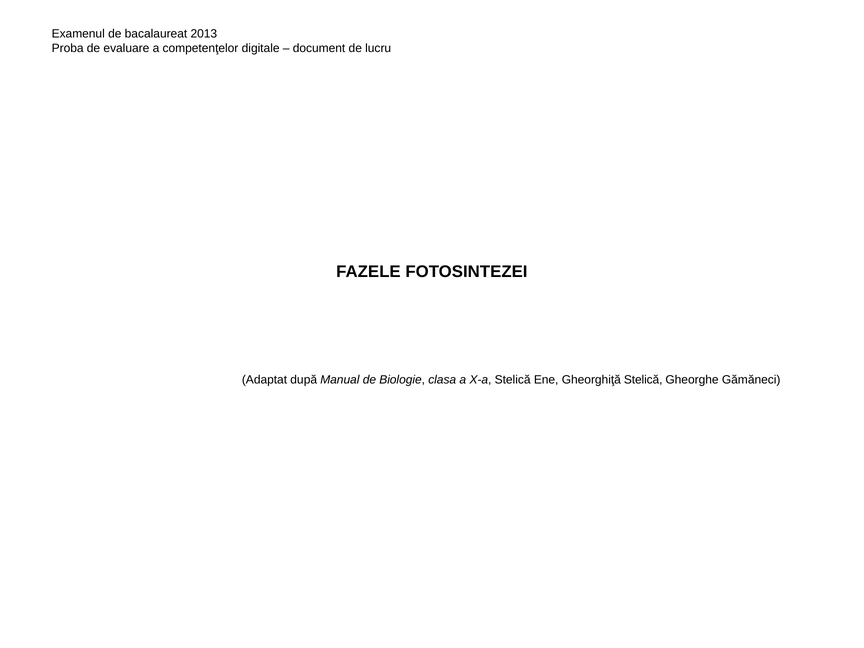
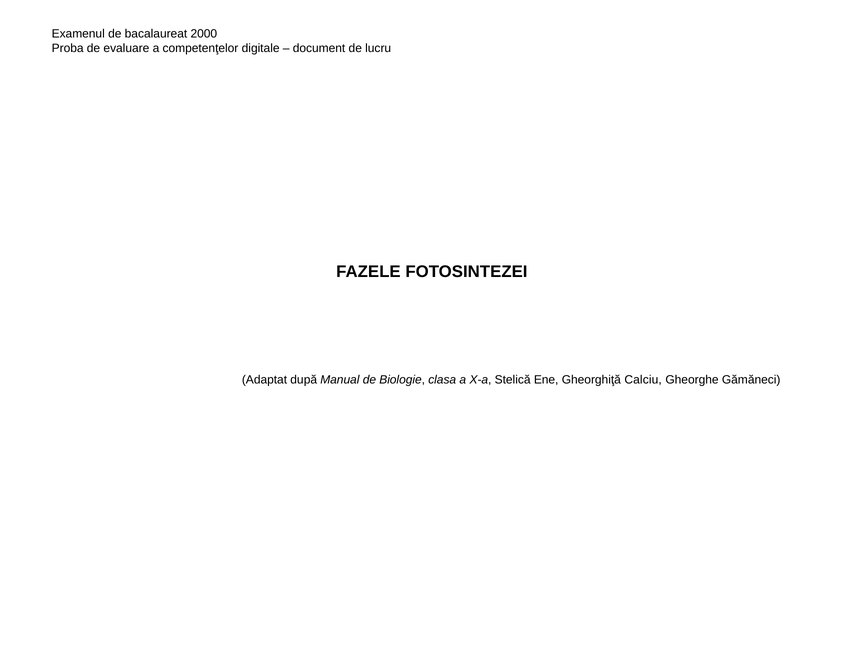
2013: 2013 -> 2000 (204, 34)
Gheorghiţă Stelică: Stelică -> Calciu (643, 380)
